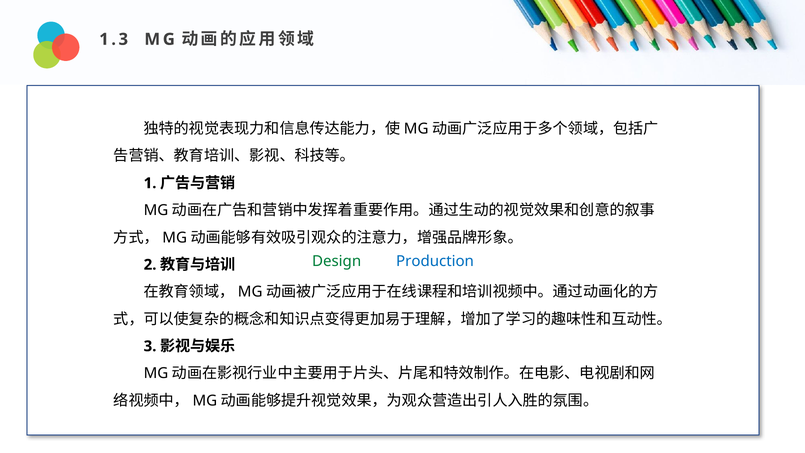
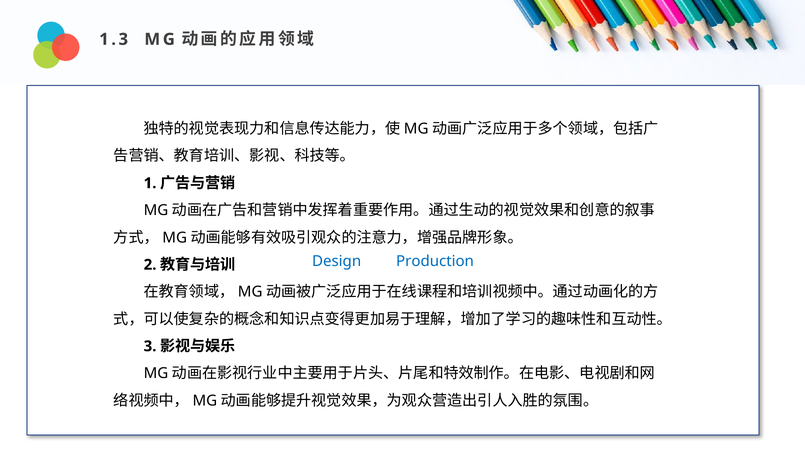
Design colour: green -> blue (337, 261)
